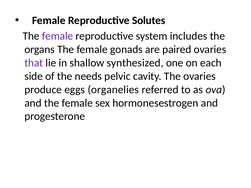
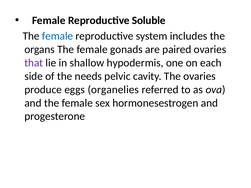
Solutes: Solutes -> Soluble (149, 20)
female colour: purple -> blue (58, 36)
synthesized: synthesized -> hypodermis (135, 63)
